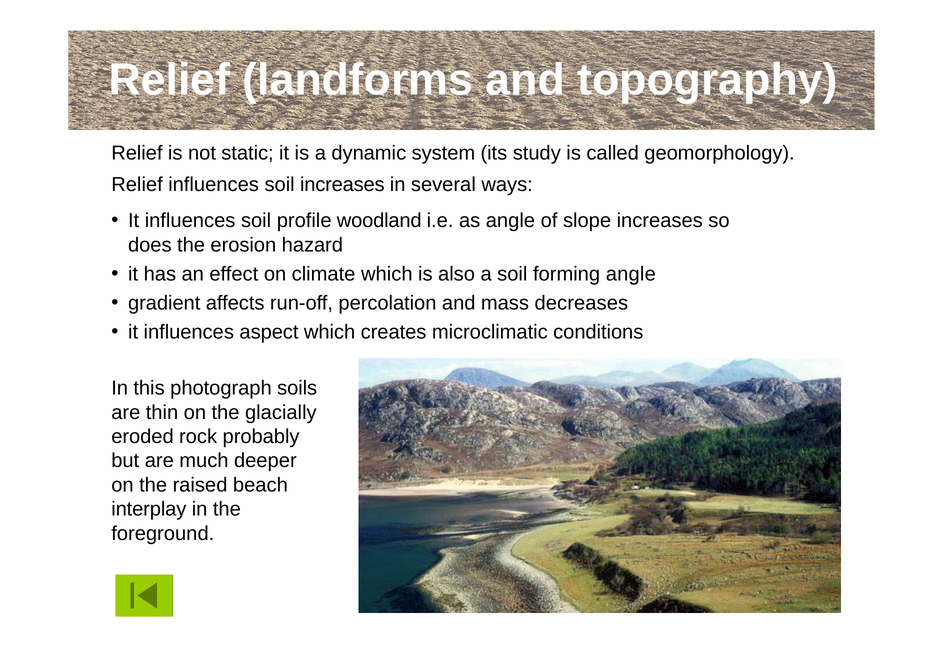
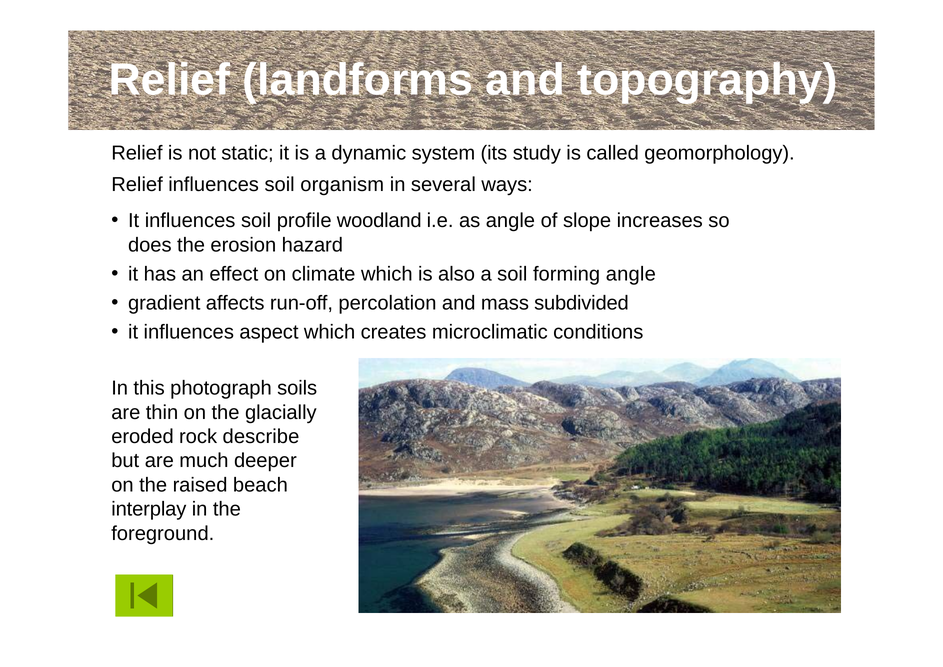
soil increases: increases -> organism (342, 185)
decreases: decreases -> subdivided (581, 303)
probably: probably -> describe (261, 437)
